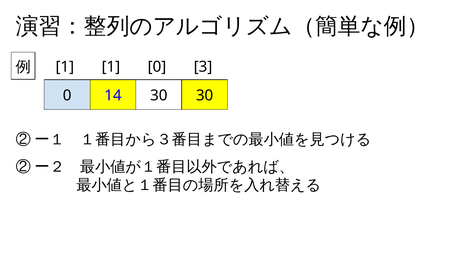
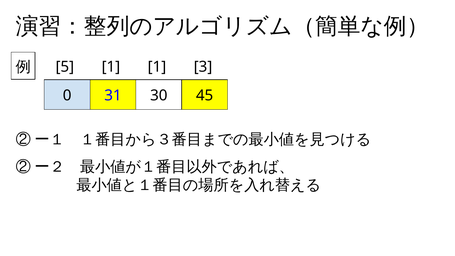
1: 1 -> 5 (65, 67)
1 0: 0 -> 1 (157, 67)
14: 14 -> 31 (113, 95)
30 30: 30 -> 45 (205, 95)
